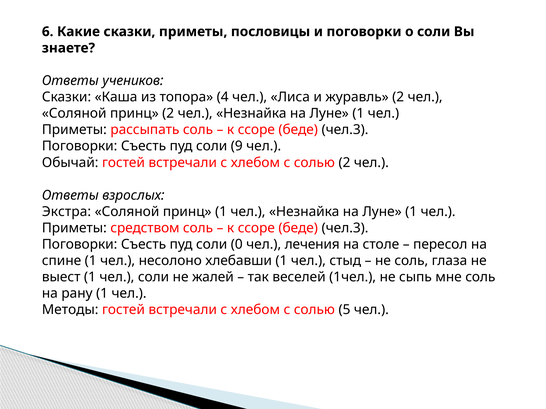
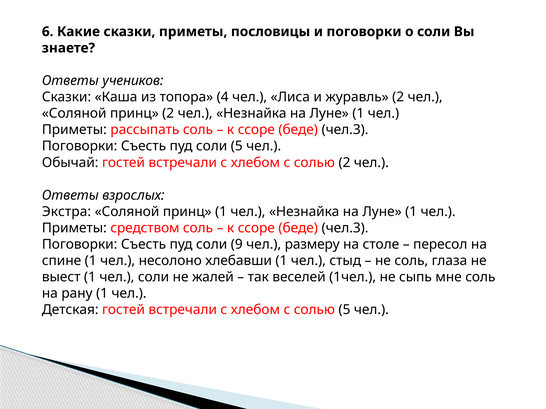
соли 9: 9 -> 5 (237, 146)
0: 0 -> 9 (237, 245)
лечения: лечения -> размеру (312, 245)
Методы: Методы -> Детская (70, 310)
